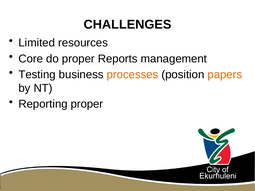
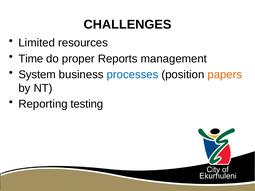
Core: Core -> Time (31, 59)
Testing: Testing -> System (37, 75)
processes colour: orange -> blue (133, 75)
Reporting proper: proper -> testing (87, 104)
